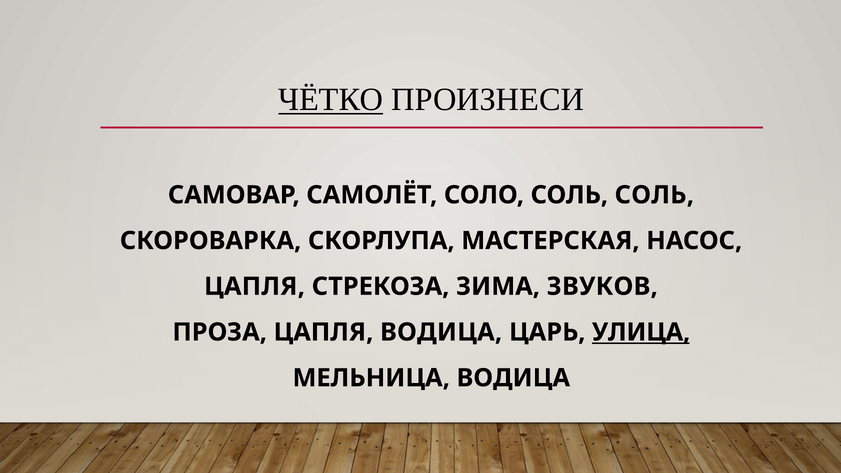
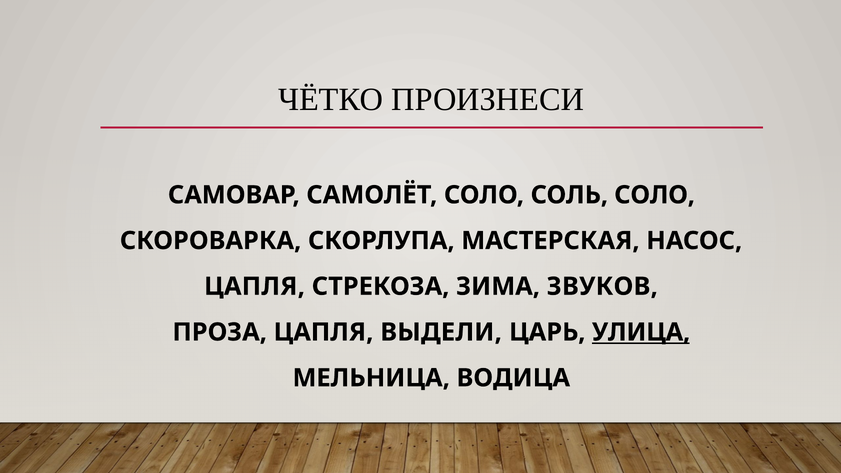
ЧЁТКО underline: present -> none (331, 100)
СОЛЬ СОЛЬ: СОЛЬ -> СОЛО (655, 195)
ЦАПЛЯ ВОДИЦА: ВОДИЦА -> ВЫДЕЛИ (441, 332)
